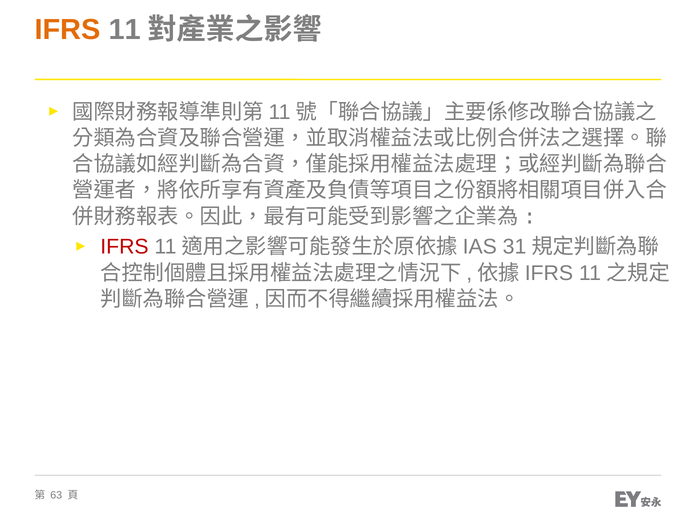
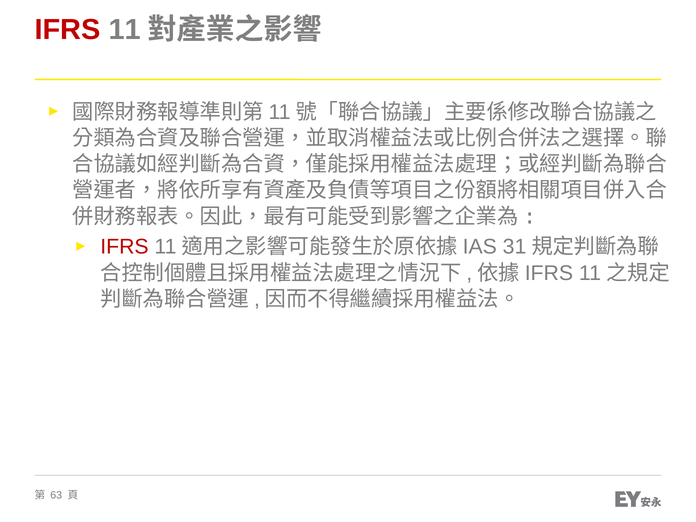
IFRS colour: orange -> red (68, 29)
